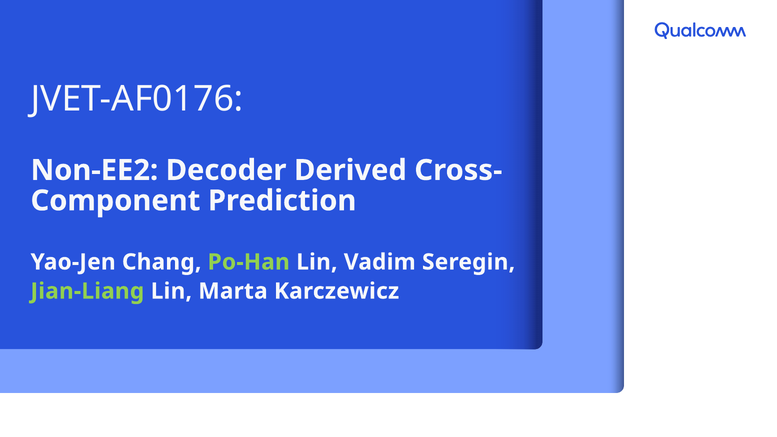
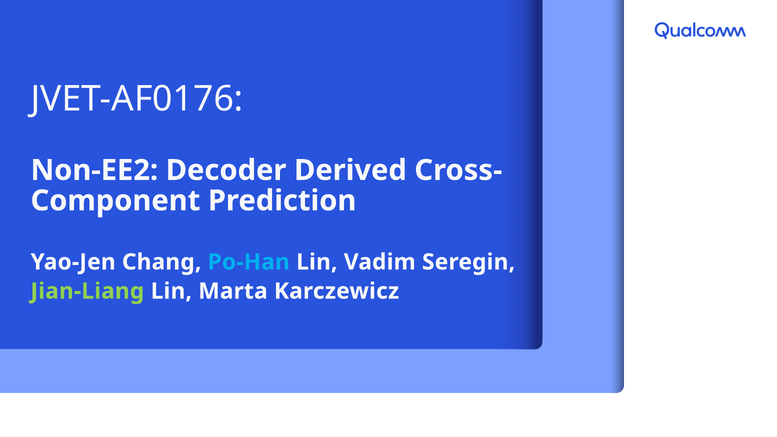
Po-Han colour: light green -> light blue (249, 262)
